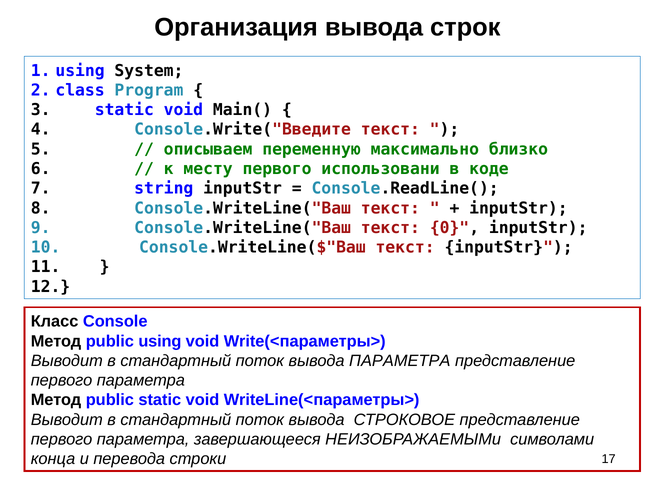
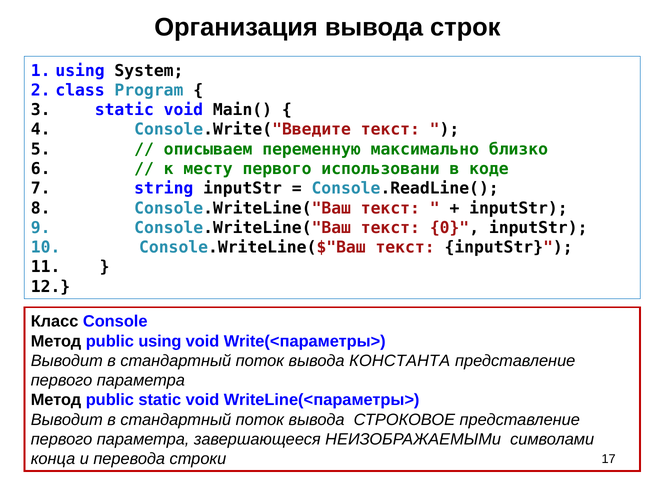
вывода ПАРАМЕТРА: ПАРАМЕТРА -> КОНСТАНТА (400, 361)
